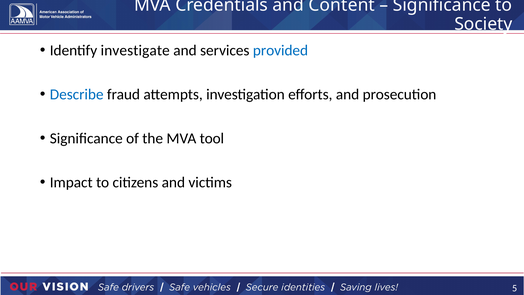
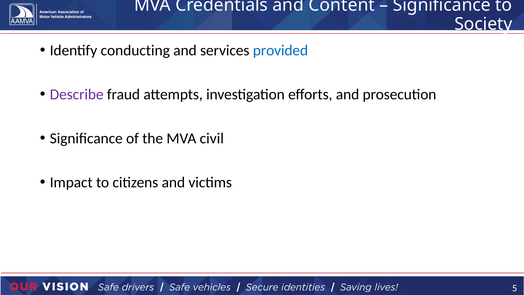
investigate: investigate -> conducting (135, 50)
Describe colour: blue -> purple (77, 94)
tool: tool -> civil (212, 138)
